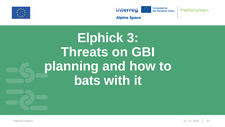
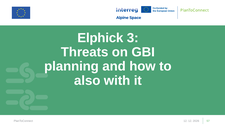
bats: bats -> also (87, 80)
